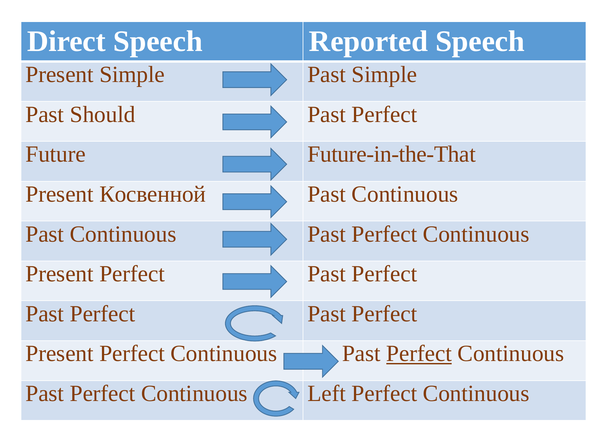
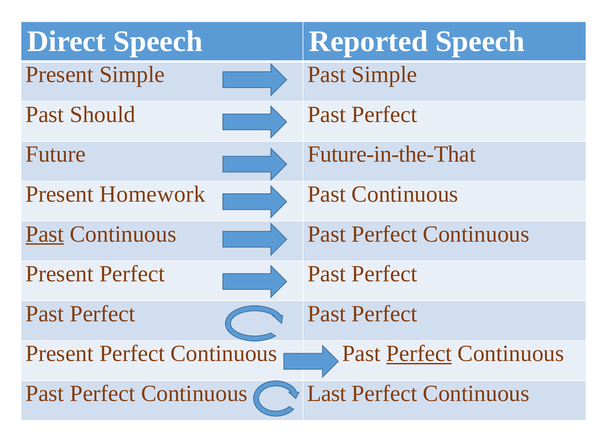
Косвенной: Косвенной -> Homework (153, 194)
Past underline: none -> present (45, 234)
Left: Left -> Last (327, 394)
